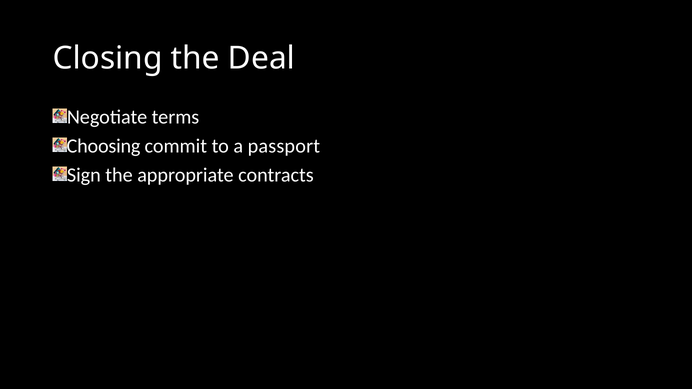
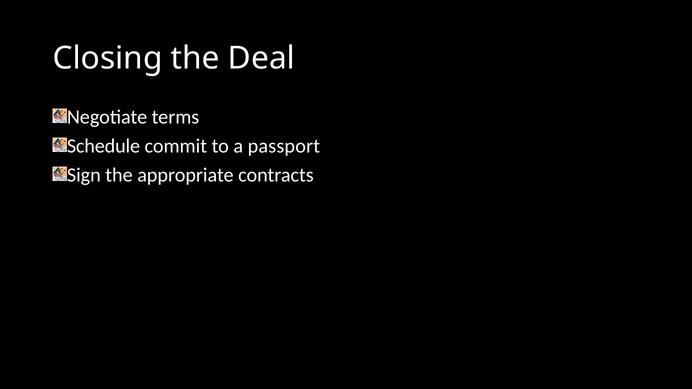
Choosing: Choosing -> Schedule (103, 146)
